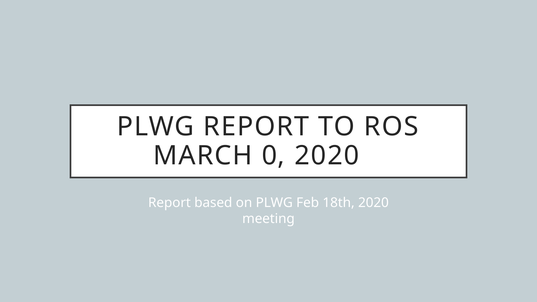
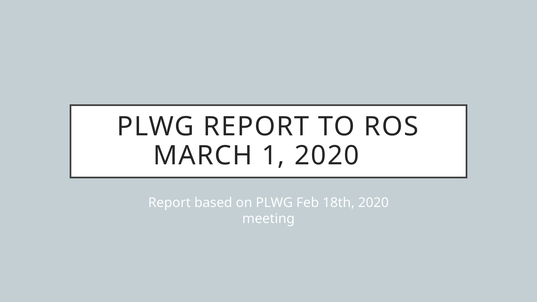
0: 0 -> 1 (273, 156)
